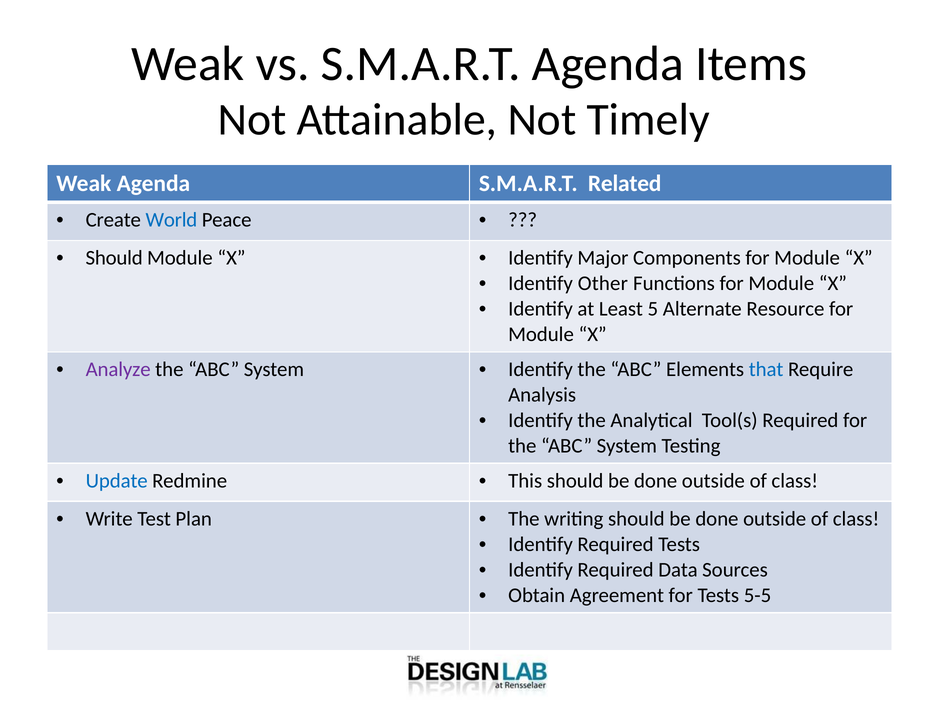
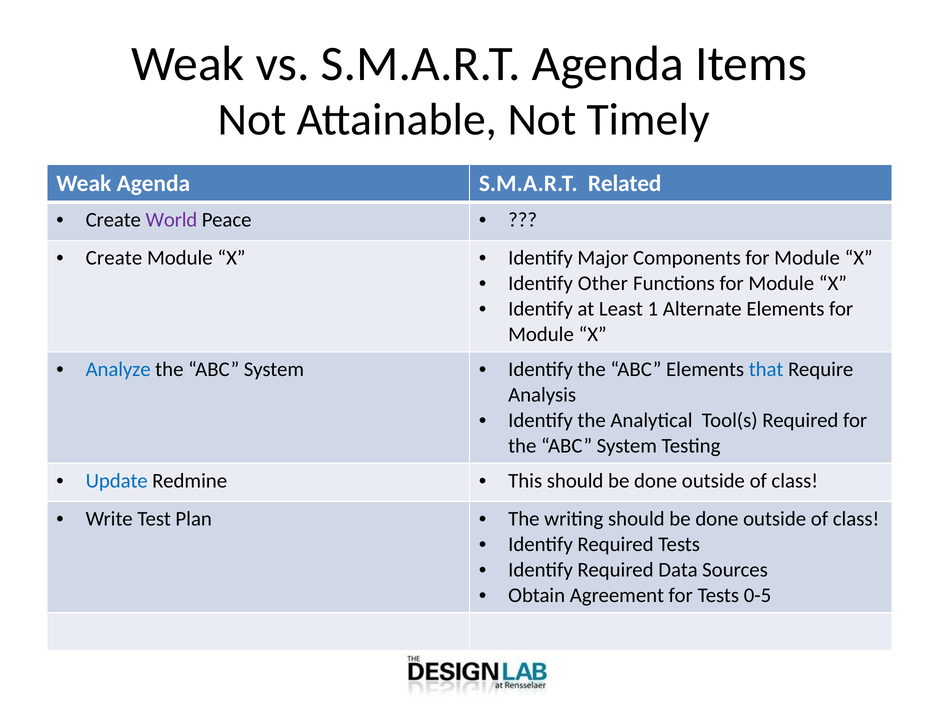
World colour: blue -> purple (171, 220)
Should: Should -> Create (114, 258)
5: 5 -> 1 (653, 309)
Alternate Resource: Resource -> Elements (785, 309)
Analyze colour: purple -> blue (118, 370)
5-5: 5-5 -> 0-5 (758, 596)
